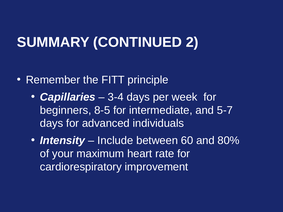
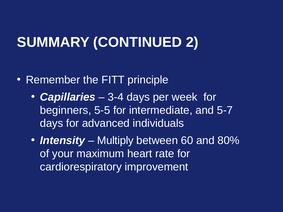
8-5: 8-5 -> 5-5 (102, 110)
Include: Include -> Multiply (115, 141)
